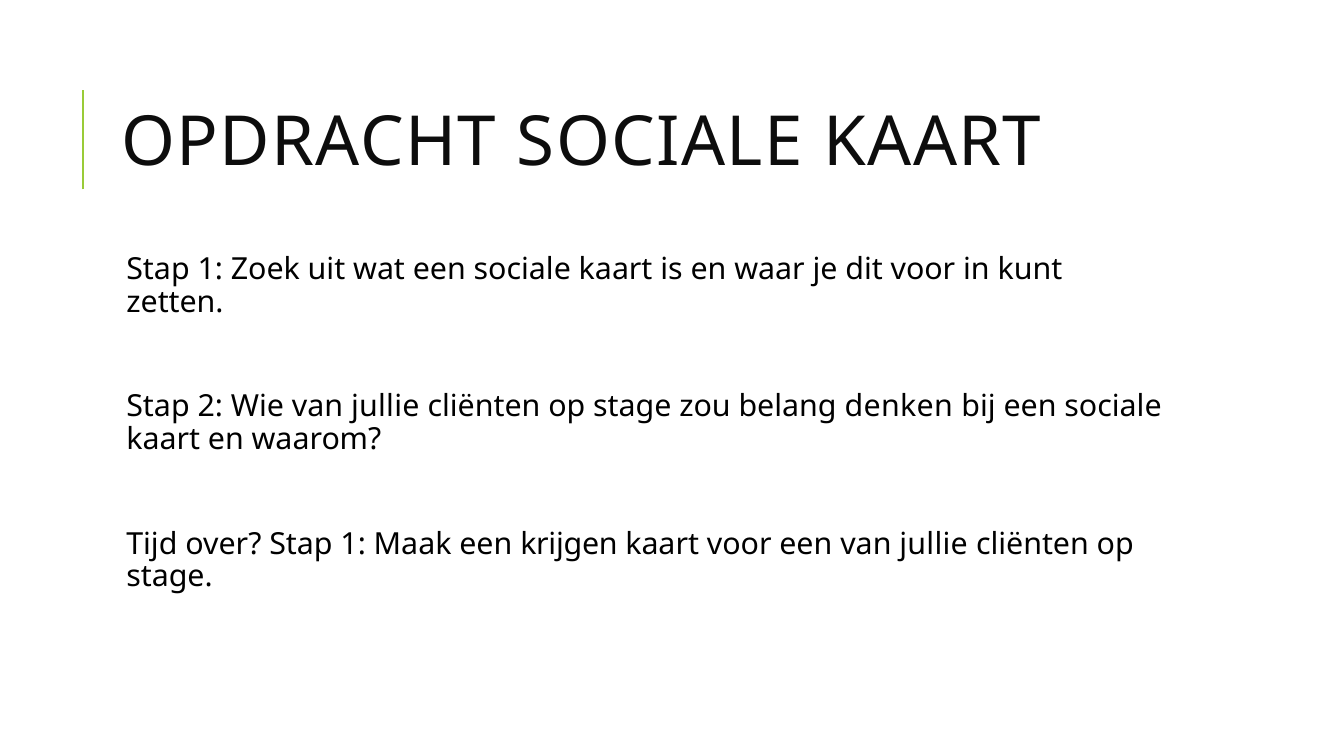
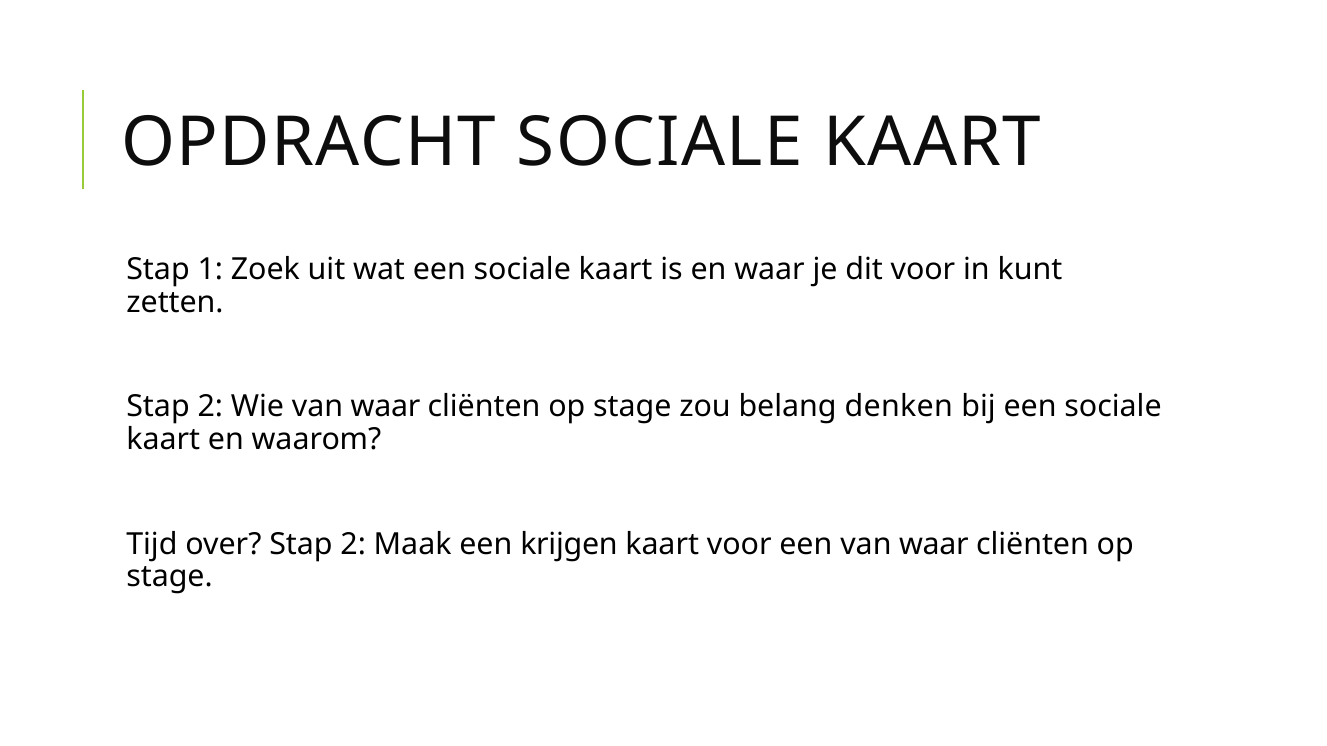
Wie van jullie: jullie -> waar (386, 407)
over Stap 1: 1 -> 2 (353, 544)
een van jullie: jullie -> waar (934, 544)
